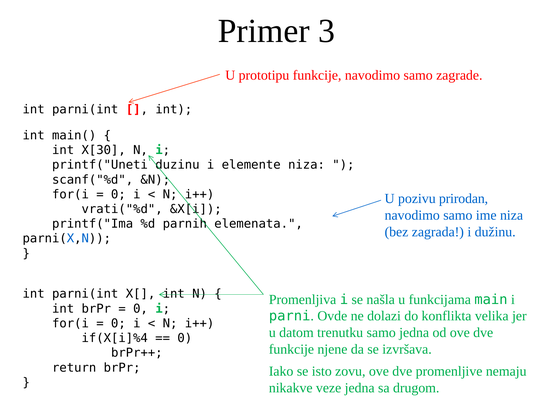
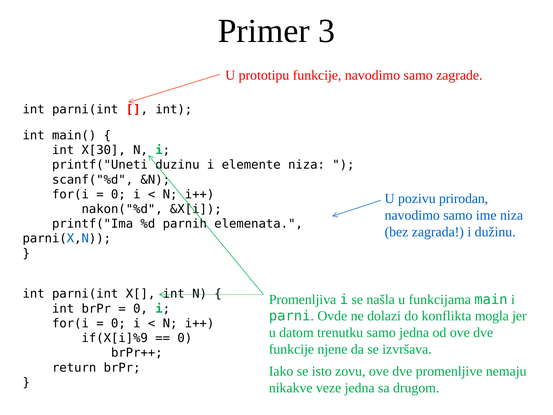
vrati("%d: vrati("%d -> nakon("%d (122, 209)
velika: velika -> mogla (492, 316)
if(X[i]%4: if(X[i]%4 -> if(X[i]%9 (115, 338)
